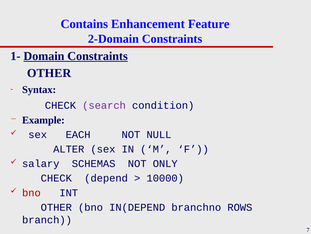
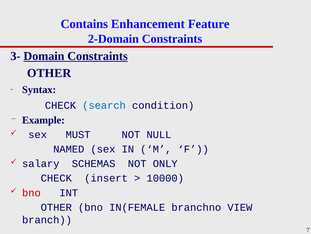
1-: 1- -> 3- (15, 56)
search colour: purple -> blue (104, 105)
EACH: EACH -> MUST (78, 134)
ALTER: ALTER -> NAMED (69, 149)
depend: depend -> insert (106, 178)
IN(DEPEND: IN(DEPEND -> IN(FEMALE (137, 207)
ROWS: ROWS -> VIEW (240, 207)
